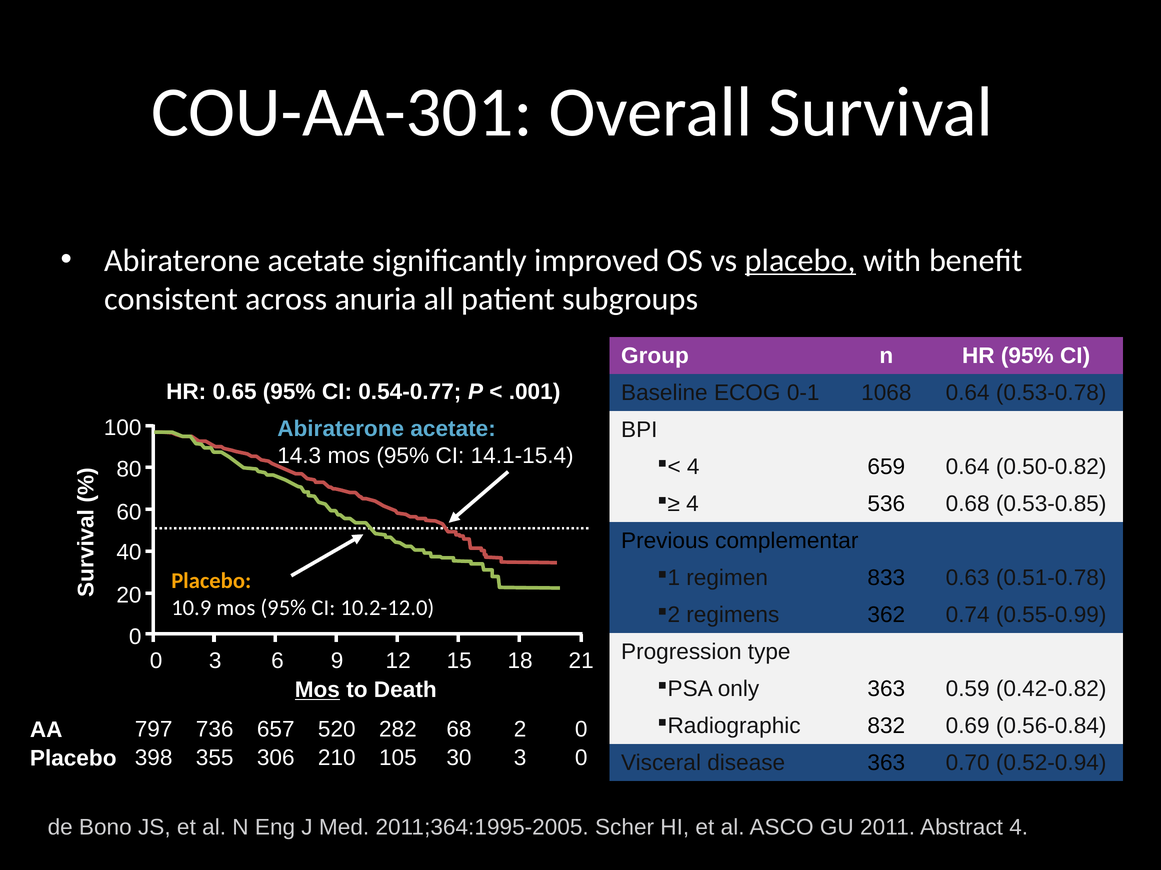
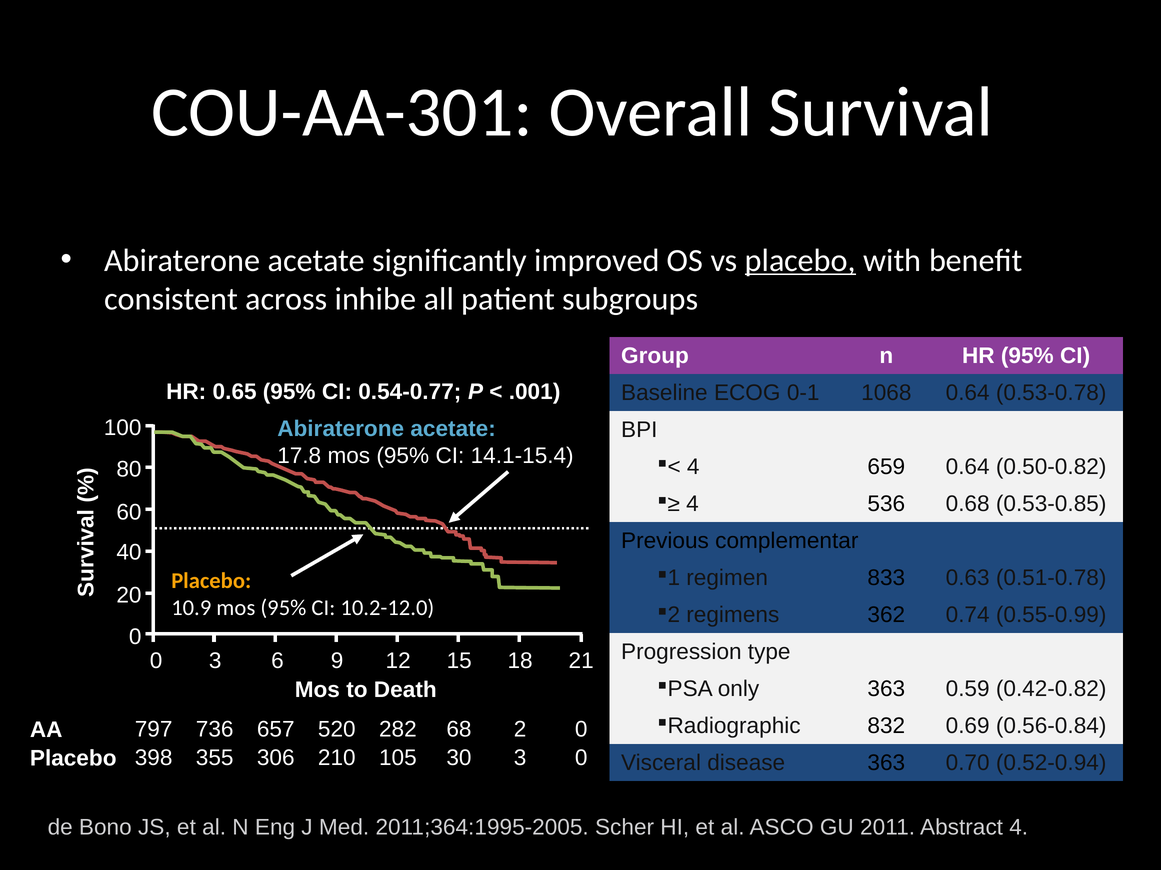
anuria: anuria -> inhibe (375, 299)
14.3: 14.3 -> 17.8 (299, 456)
Mos underline: present -> none (317, 690)
